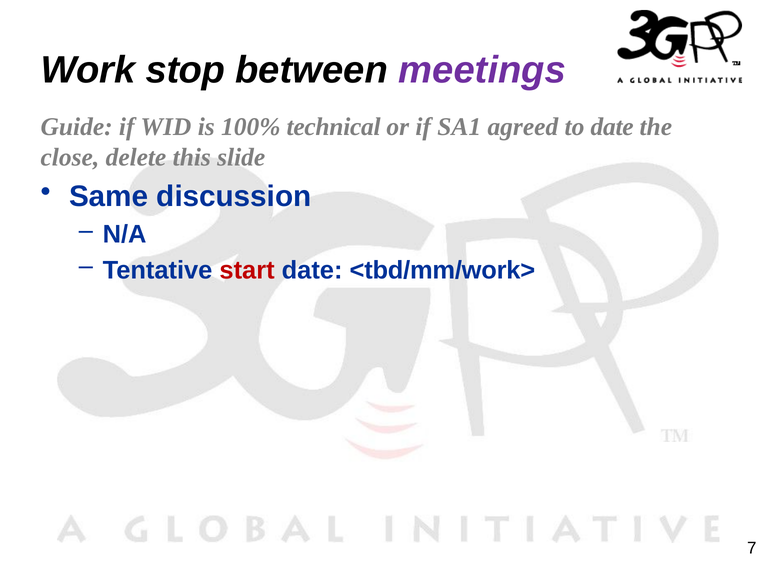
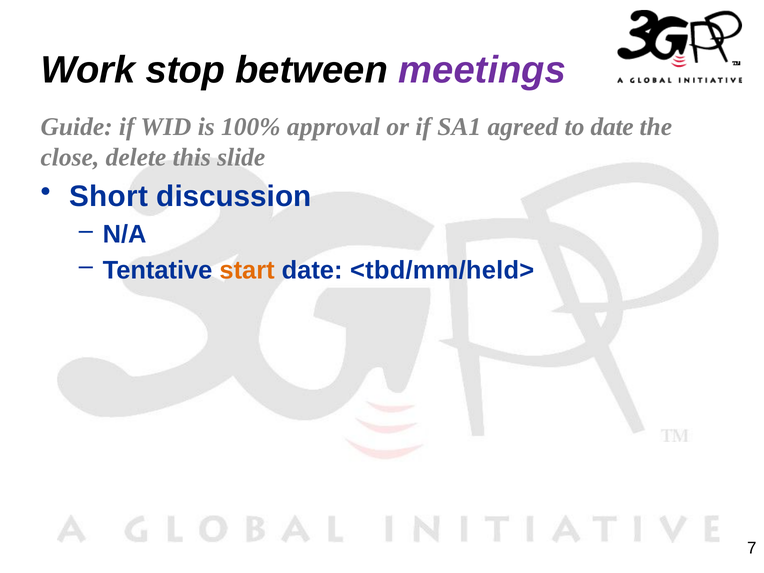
technical: technical -> approval (333, 127)
Same: Same -> Short (109, 197)
start colour: red -> orange (247, 270)
<tbd/mm/work>: <tbd/mm/work> -> <tbd/mm/held> (442, 270)
